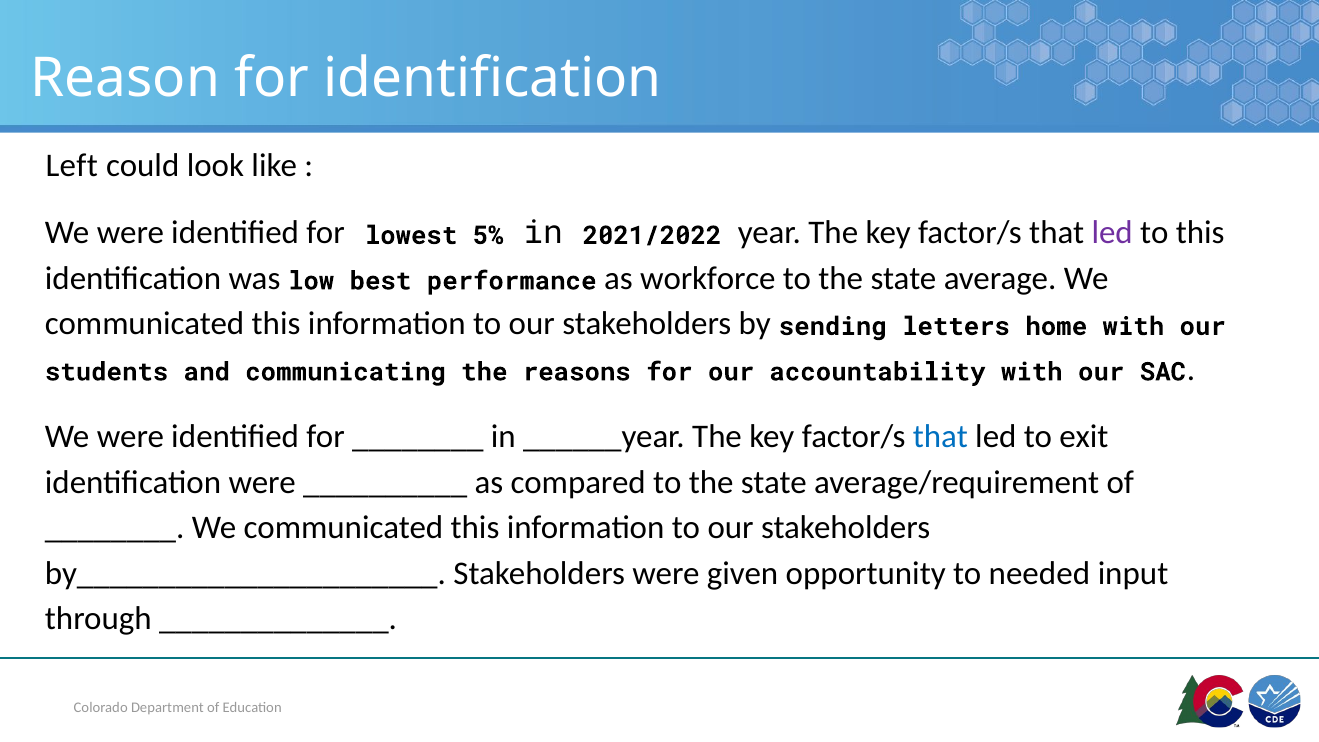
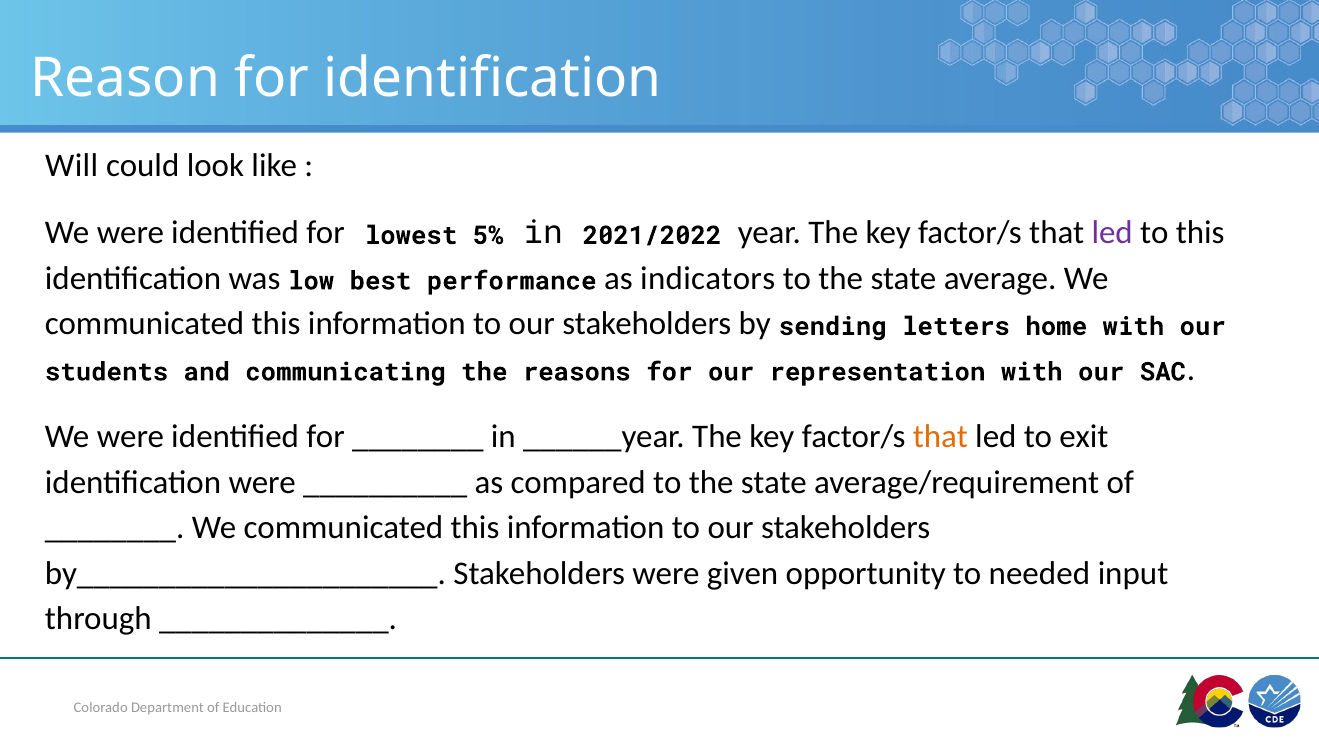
Left: Left -> Will (72, 166)
workforce: workforce -> indicators (708, 279)
accountability: accountability -> representation (877, 372)
that colour: blue -> orange (940, 437)
